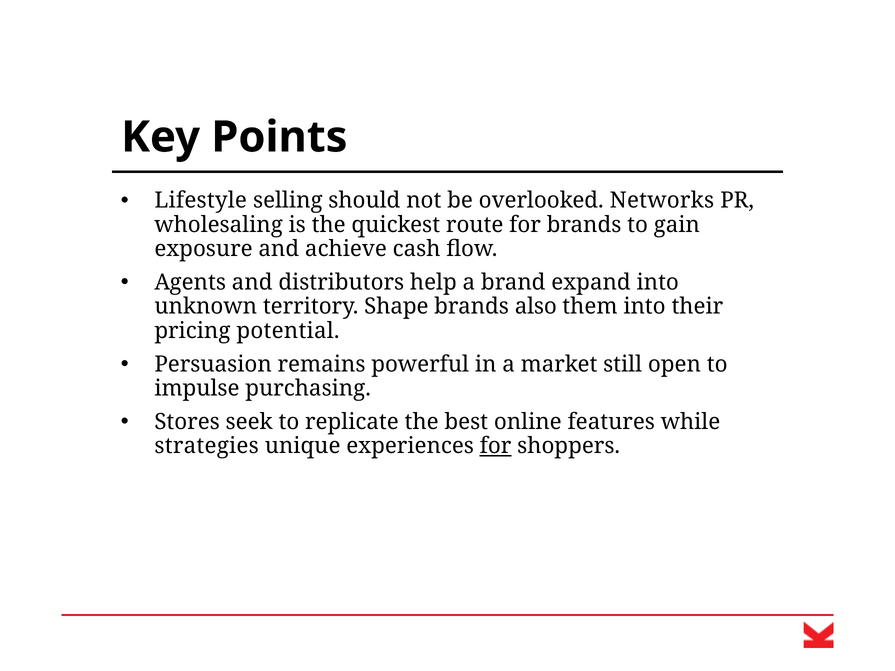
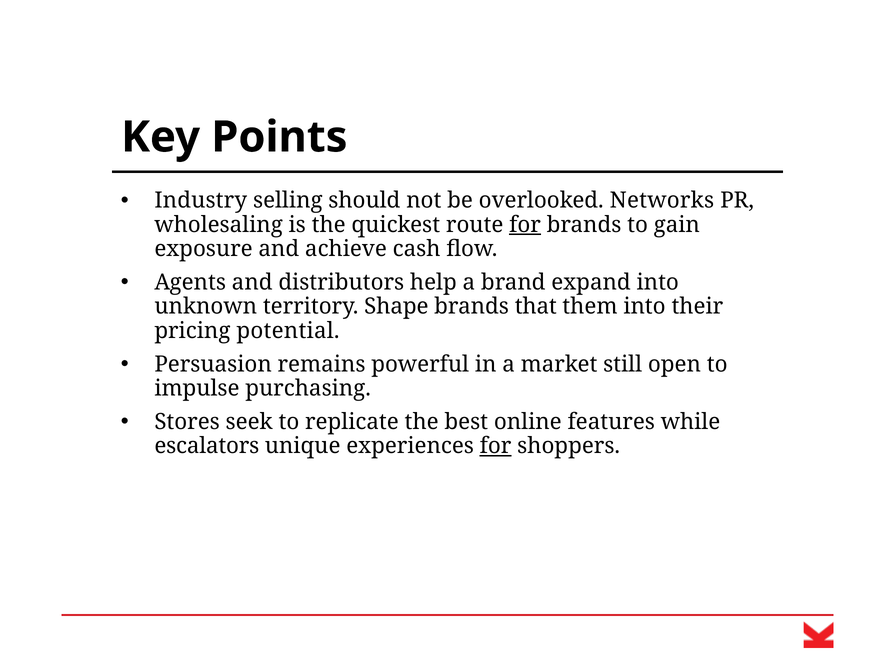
Lifestyle: Lifestyle -> Industry (201, 201)
for underline: none -> present (525, 225)
also: also -> that (536, 307)
strategies: strategies -> escalators (207, 446)
